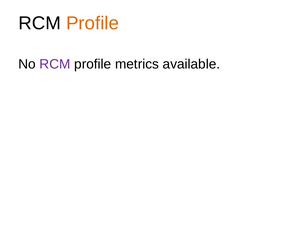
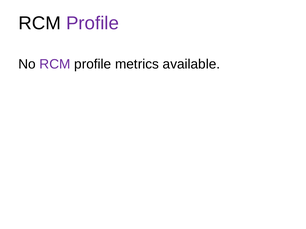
Profile colour: orange -> purple (93, 23)
